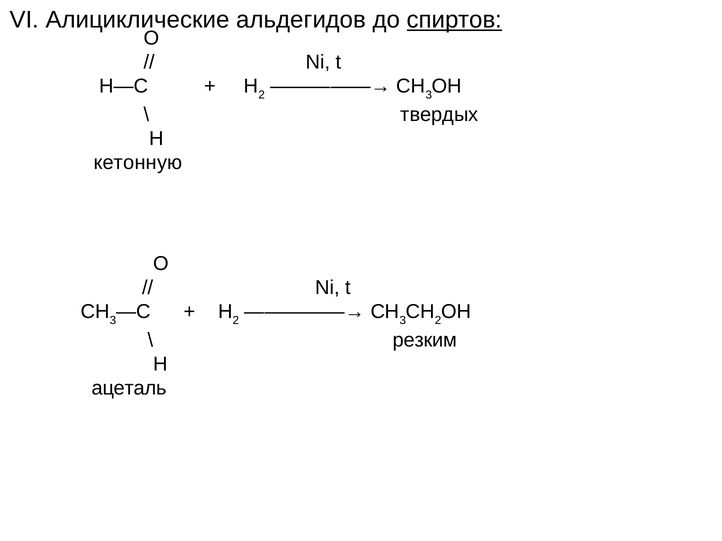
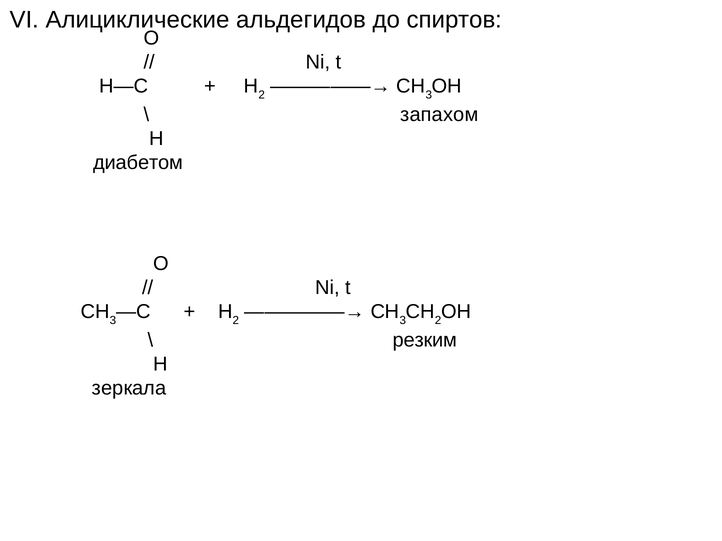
спиртов underline: present -> none (454, 20)
твердых: твердых -> запахом (439, 115)
кетонную: кетонную -> диабетом (138, 163)
ацеталь: ацеталь -> зеркала (129, 388)
